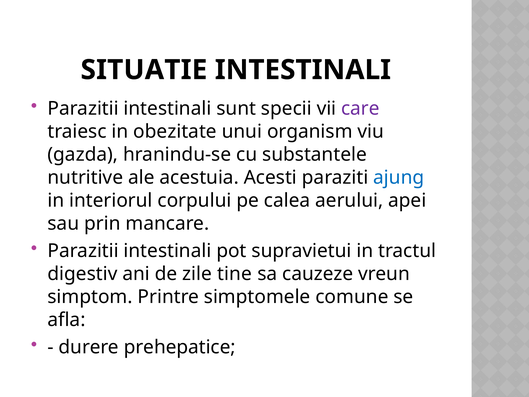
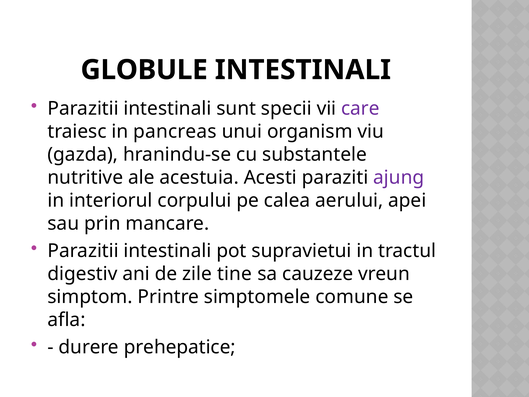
SITUATIE: SITUATIE -> GLOBULE (144, 70)
obezitate: obezitate -> pancreas (175, 132)
ajung colour: blue -> purple (399, 177)
